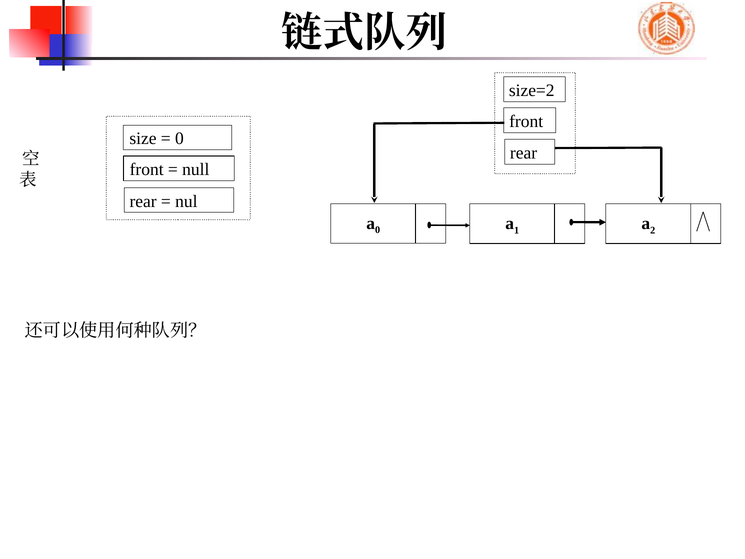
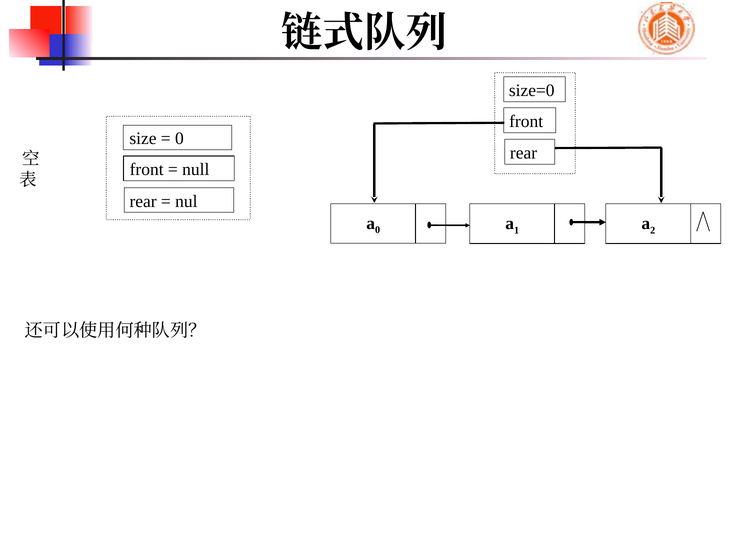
size=2: size=2 -> size=0 (532, 90)
